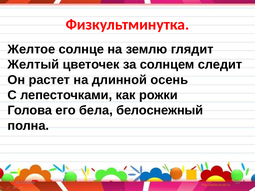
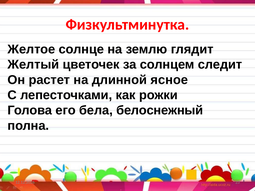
осень: осень -> ясное (169, 80)
